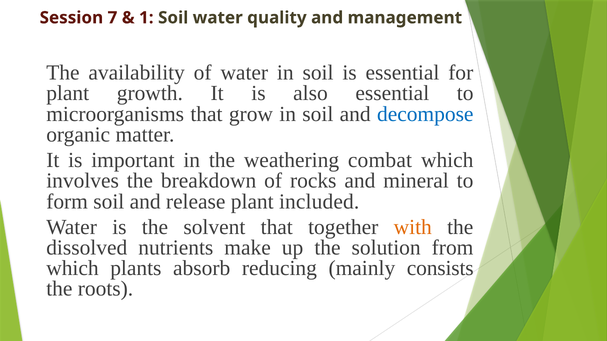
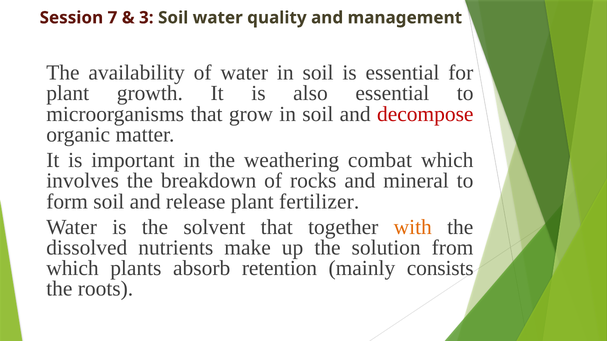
1: 1 -> 3 (146, 18)
decompose colour: blue -> red (425, 114)
included: included -> fertilizer (319, 202)
reducing: reducing -> retention (279, 269)
